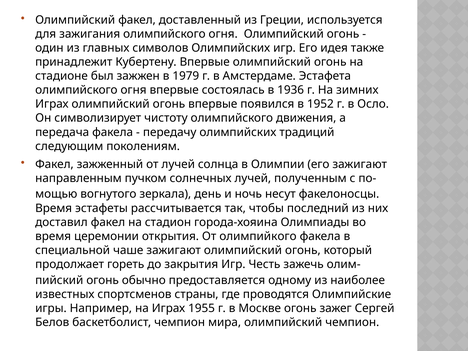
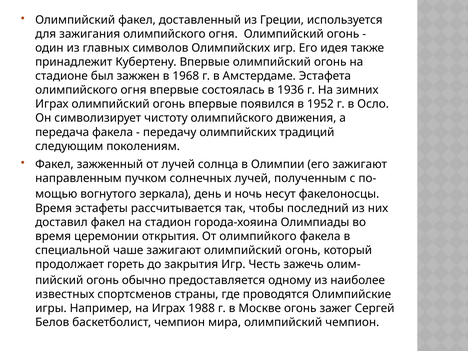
1979: 1979 -> 1968 (186, 76)
1955: 1955 -> 1988 (202, 308)
